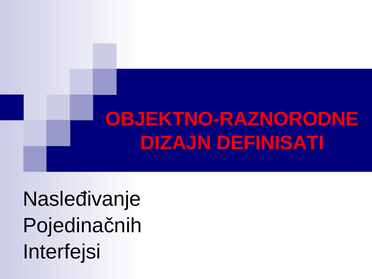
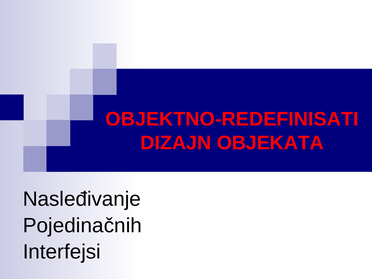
OBJEKTNO-RAZNORODNE: OBJEKTNO-RAZNORODNE -> OBJEKTNO-REDEFINISATI (232, 119)
DEFINISATI: DEFINISATI -> OBJEKATA (270, 143)
